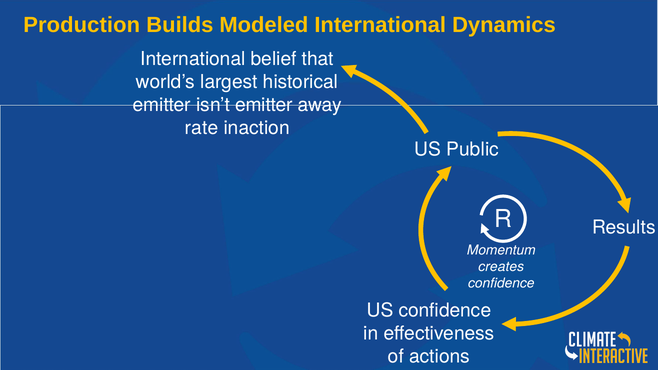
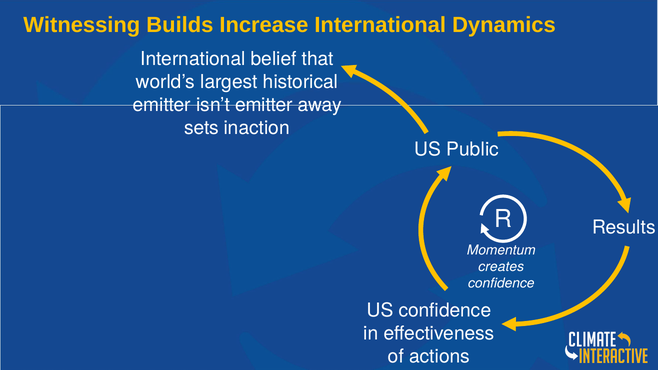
Production: Production -> Witnessing (82, 25)
Modeled: Modeled -> Increase (264, 25)
rate: rate -> sets (202, 128)
